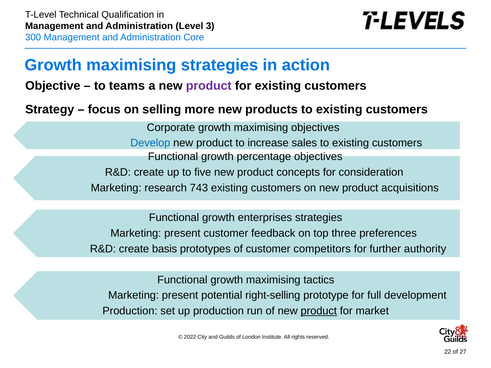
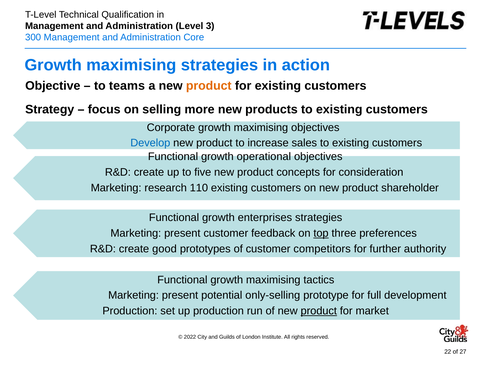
product colour: purple -> orange (209, 86)
percentage: percentage -> operational (264, 157)
743: 743 -> 110 (199, 188)
acquisitions: acquisitions -> shareholder (410, 188)
top underline: none -> present (321, 233)
basis: basis -> good (164, 249)
right-selling: right-selling -> only-selling (273, 296)
